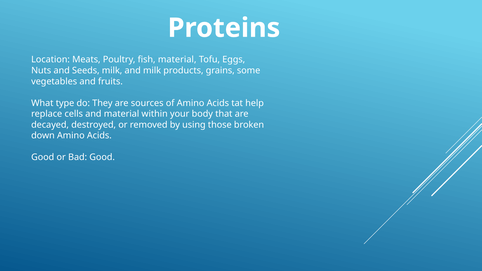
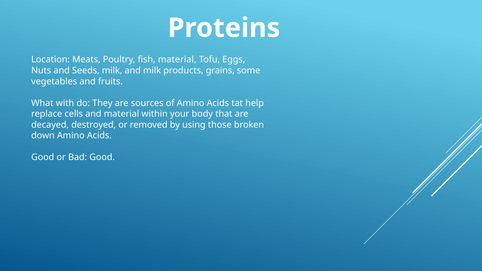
type: type -> with (65, 103)
